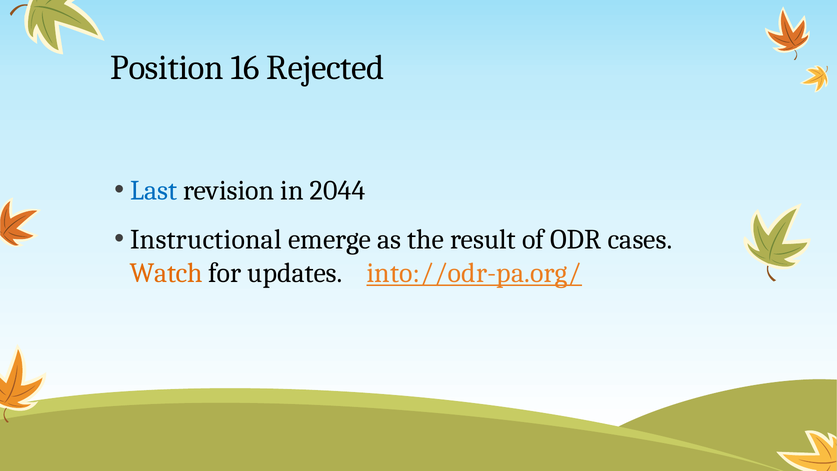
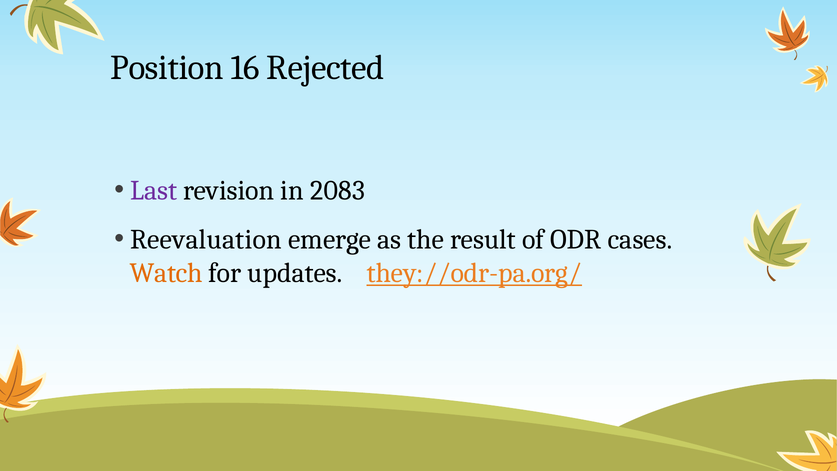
Last colour: blue -> purple (154, 190)
2044: 2044 -> 2083 (338, 190)
Instructional: Instructional -> Reevaluation (206, 239)
into://odr-pa.org/: into://odr-pa.org/ -> they://odr-pa.org/ (474, 273)
